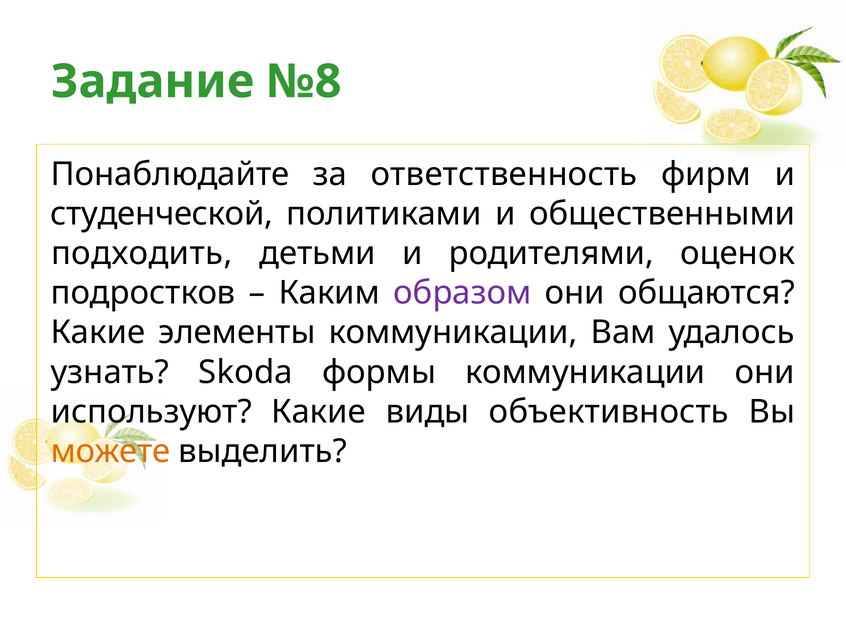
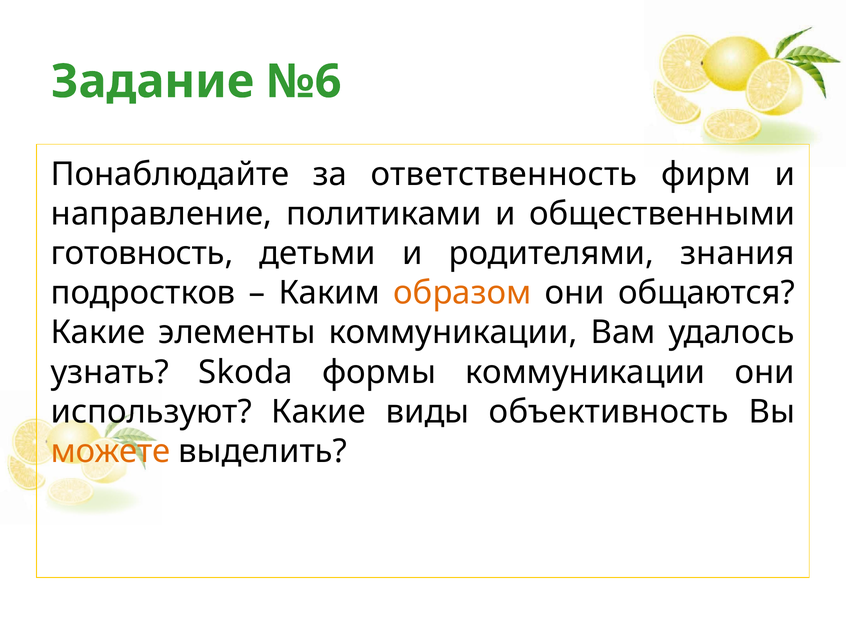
№8: №8 -> №6 (304, 82)
студенческой: студенческой -> направление (162, 214)
подходить: подходить -> готовность (142, 253)
оценок: оценок -> знания (738, 253)
образом colour: purple -> orange (462, 293)
